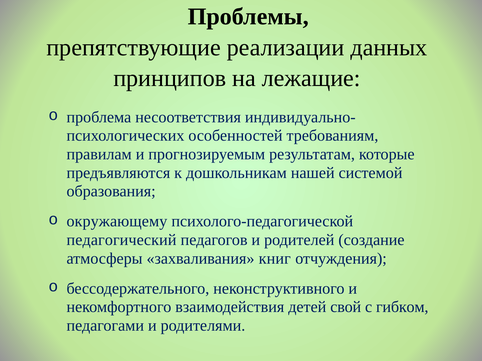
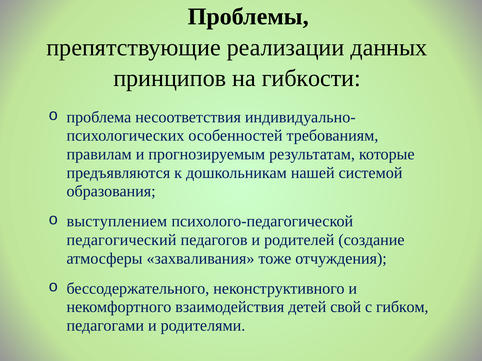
лежащие: лежащие -> гибкости (311, 78)
окружающему: окружающему -> выступлением (117, 222)
книг: книг -> тоже (275, 259)
